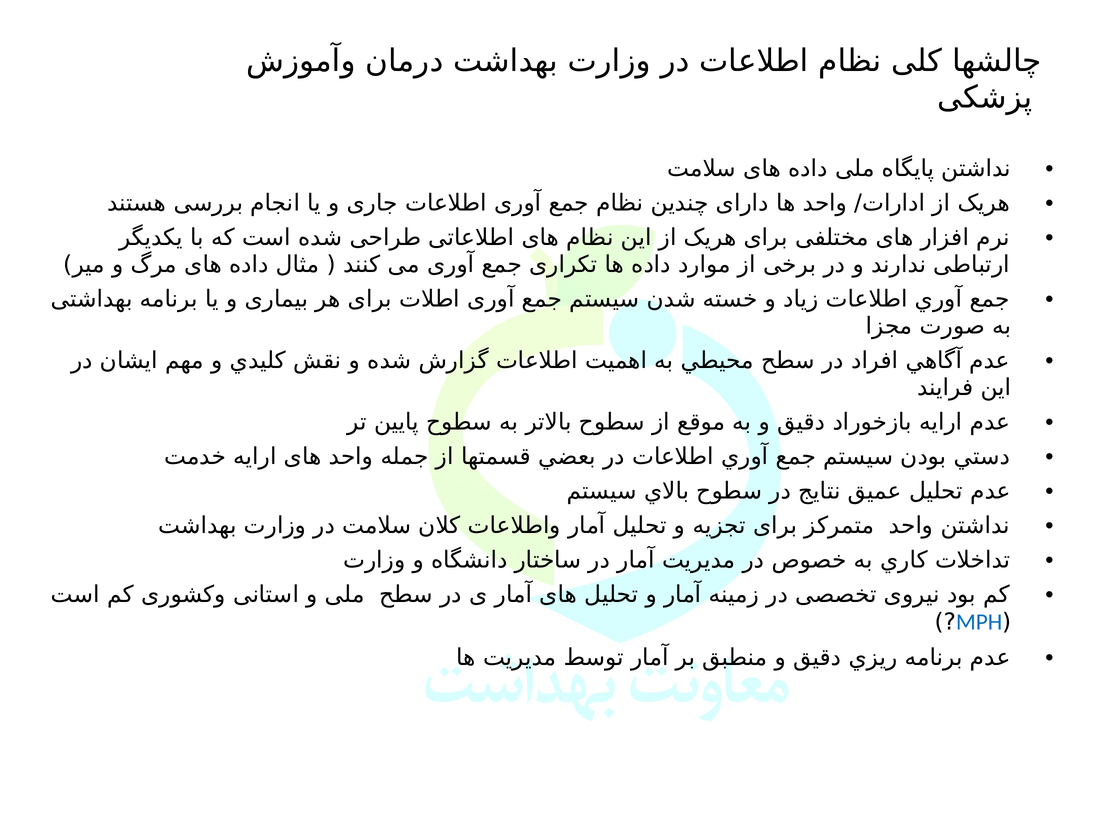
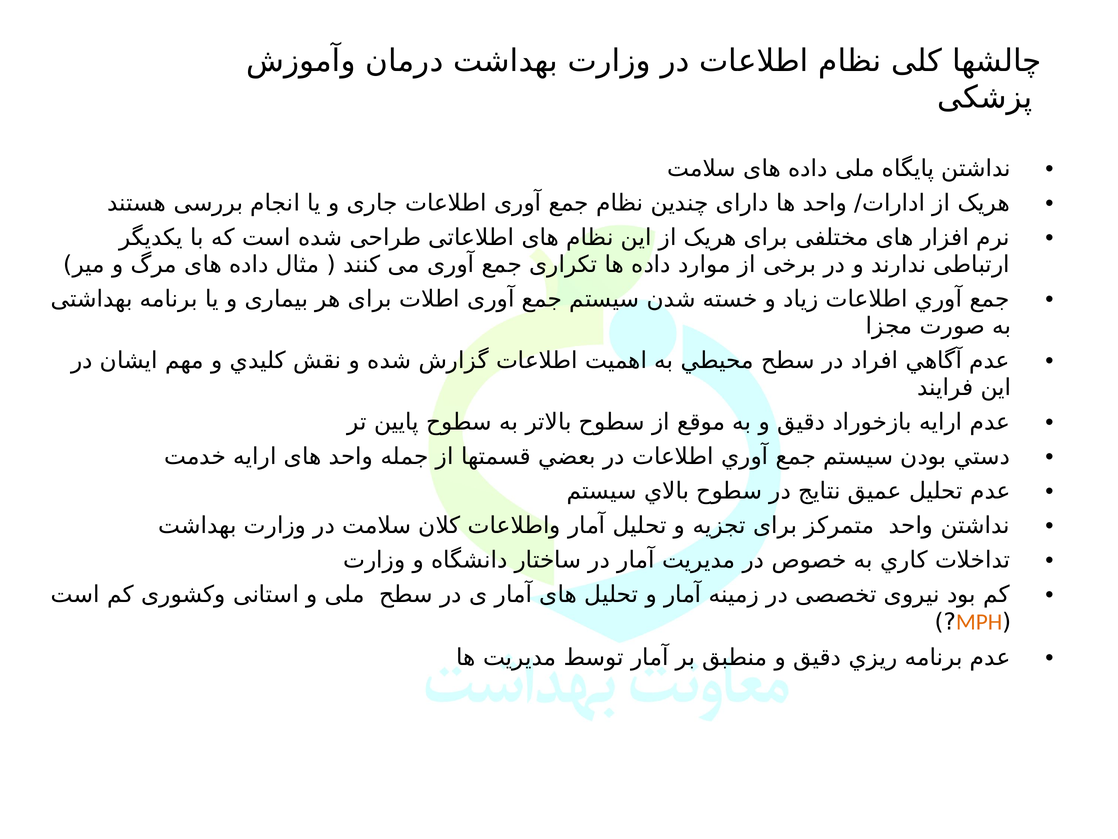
MPH colour: blue -> orange (979, 622)
